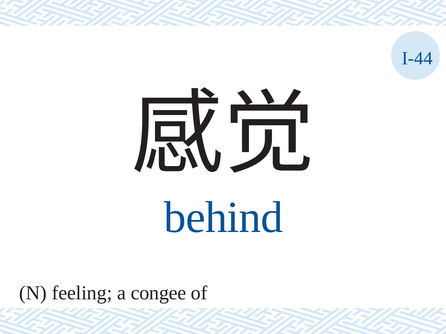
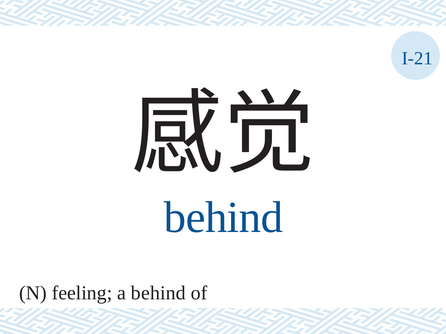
I-44: I-44 -> I-21 (417, 58)
a congee: congee -> behind (158, 293)
